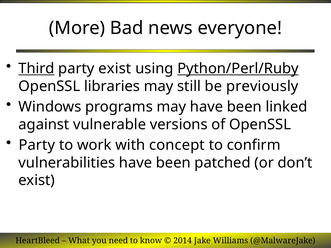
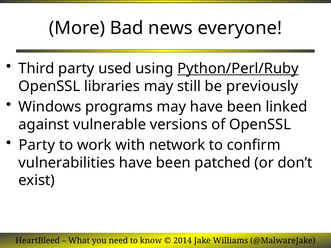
Third underline: present -> none (36, 69)
party exist: exist -> used (115, 69)
concept: concept -> network (177, 145)
